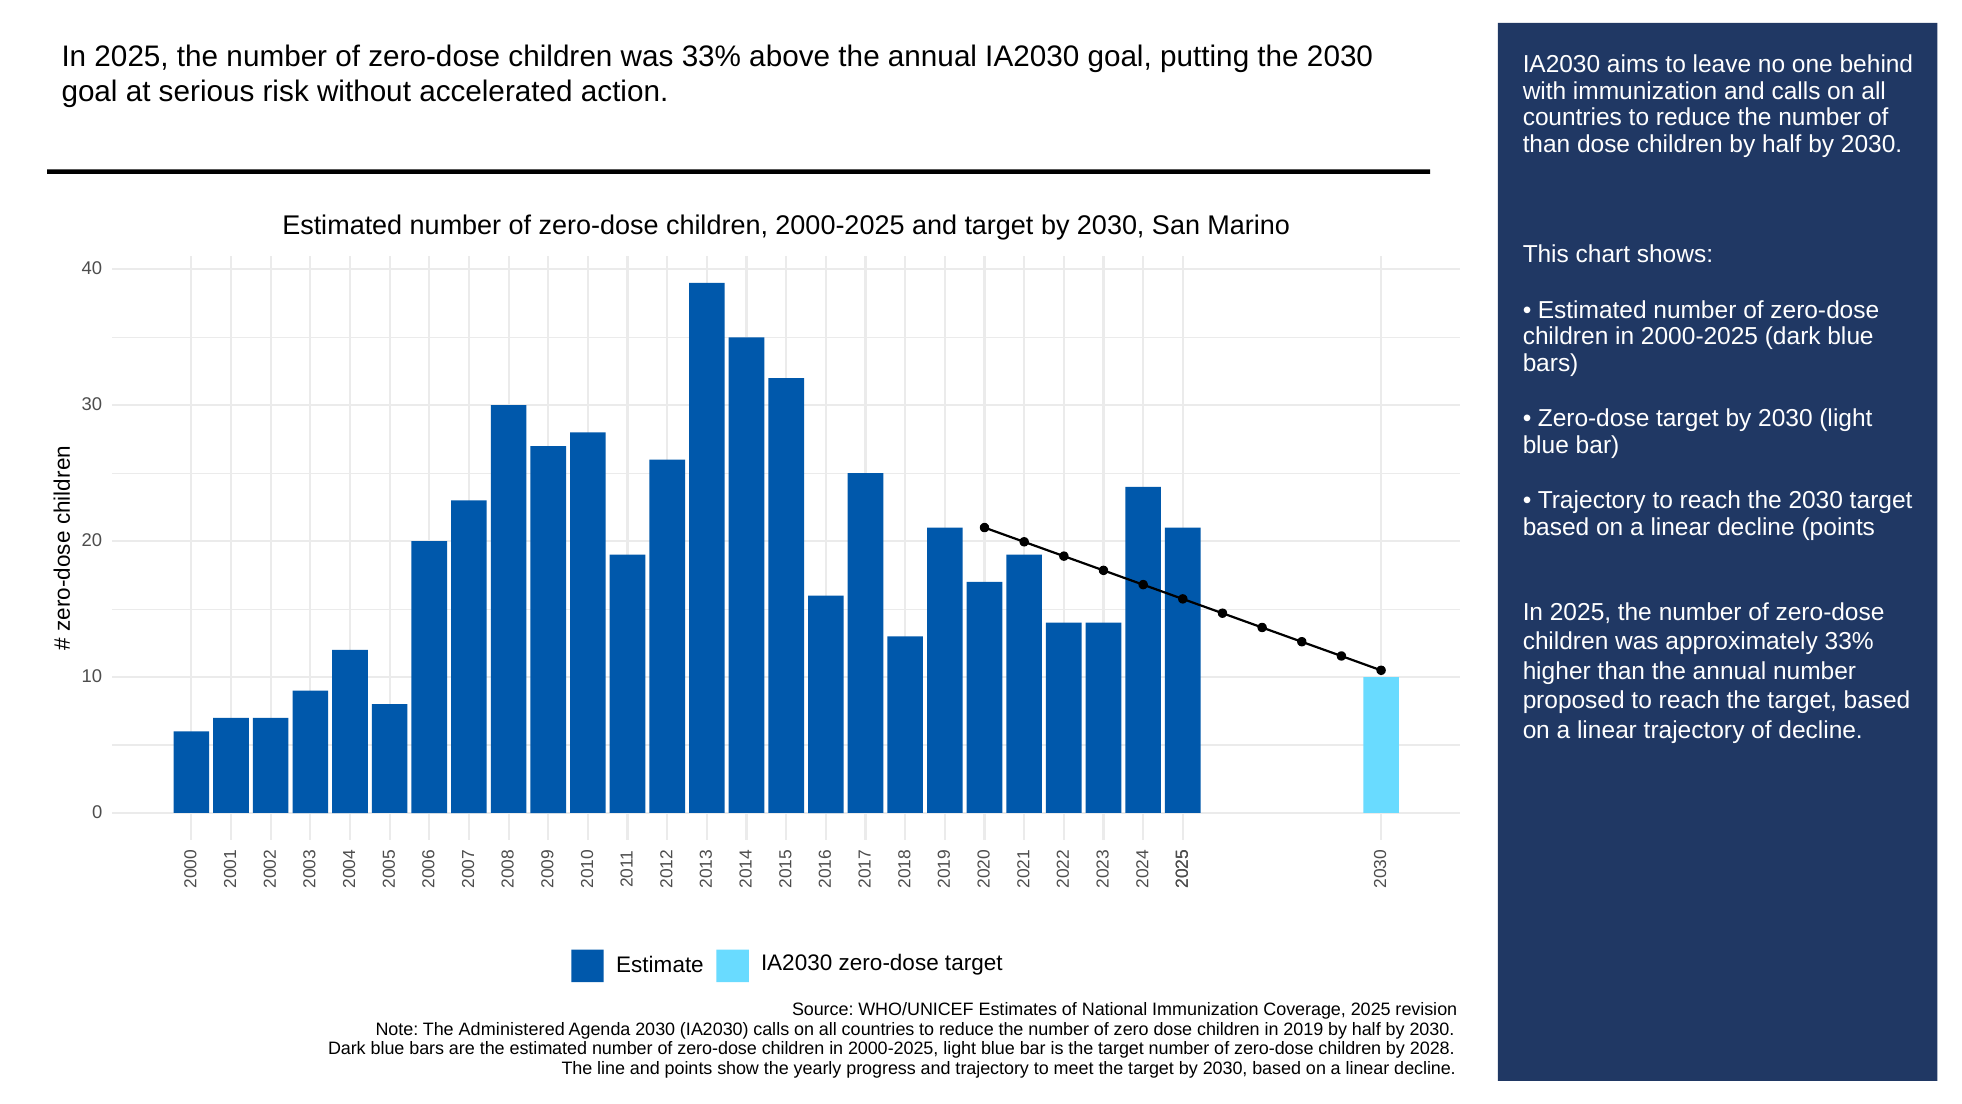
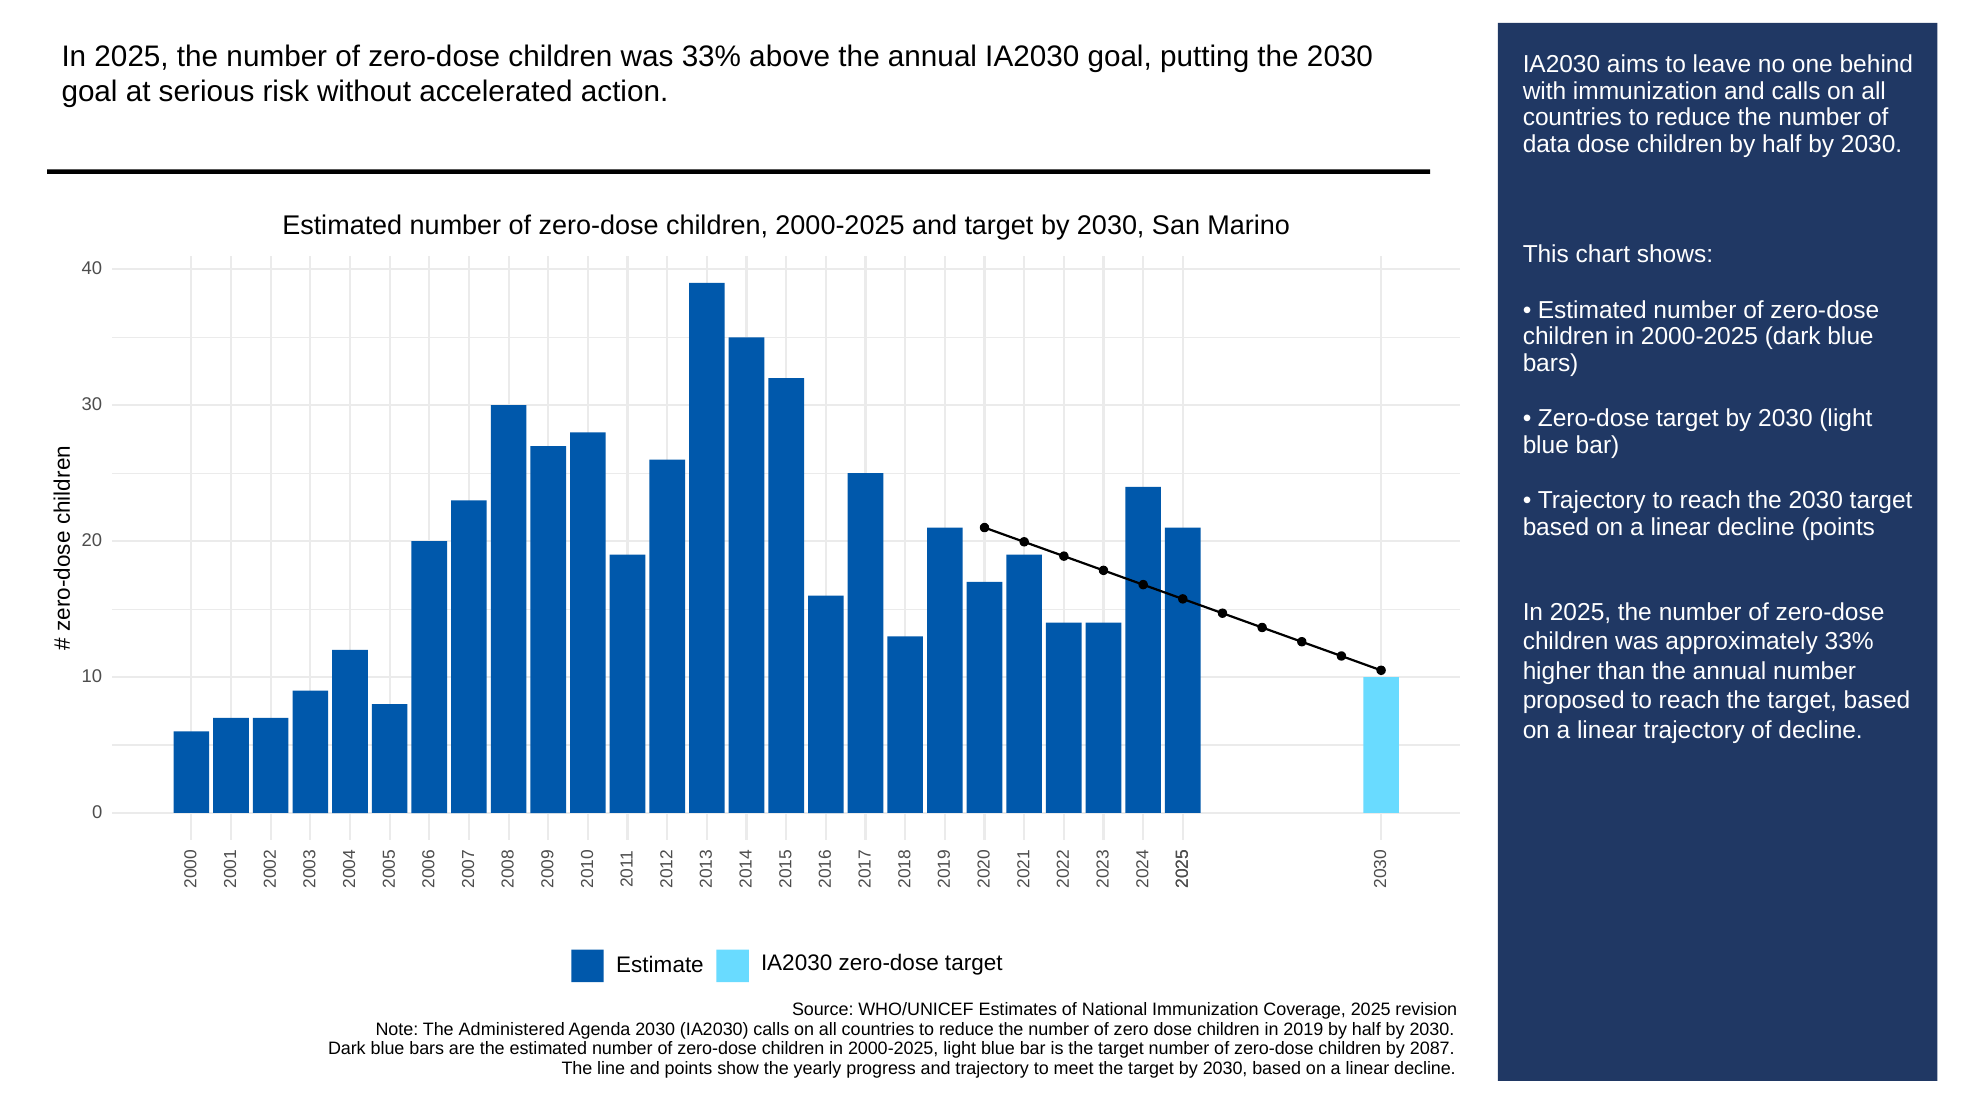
than: than -> data (1546, 144)
2028: 2028 -> 2087 (1432, 1048)
